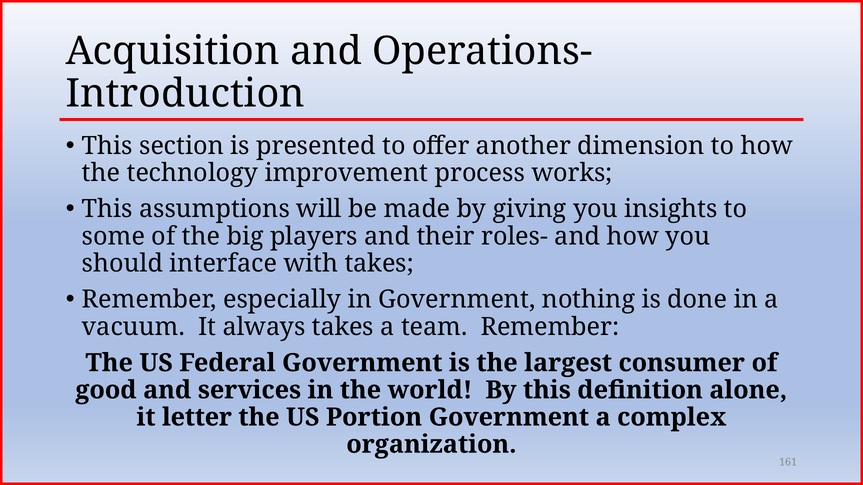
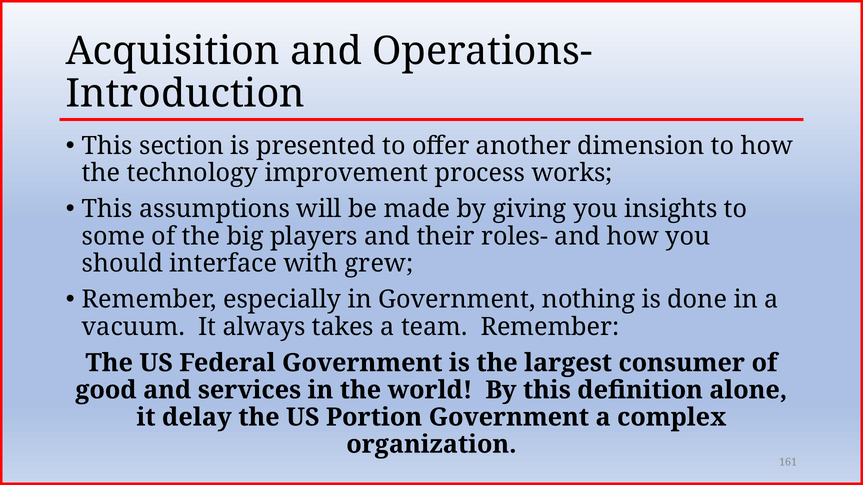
with takes: takes -> grew (379, 264)
letter: letter -> delay (197, 418)
